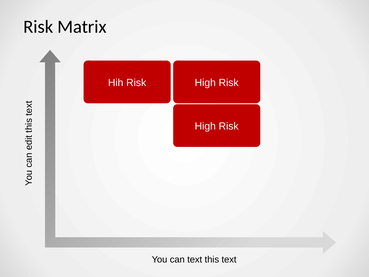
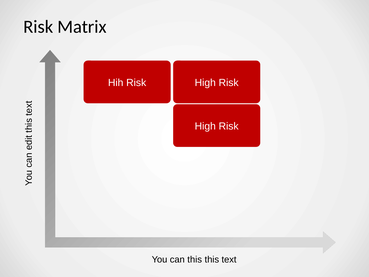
can text: text -> this (195, 259)
